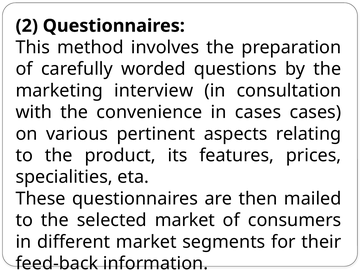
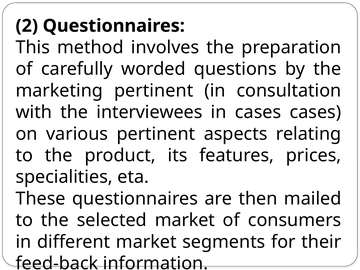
marketing interview: interview -> pertinent (154, 91)
convenience: convenience -> interviewees (149, 112)
